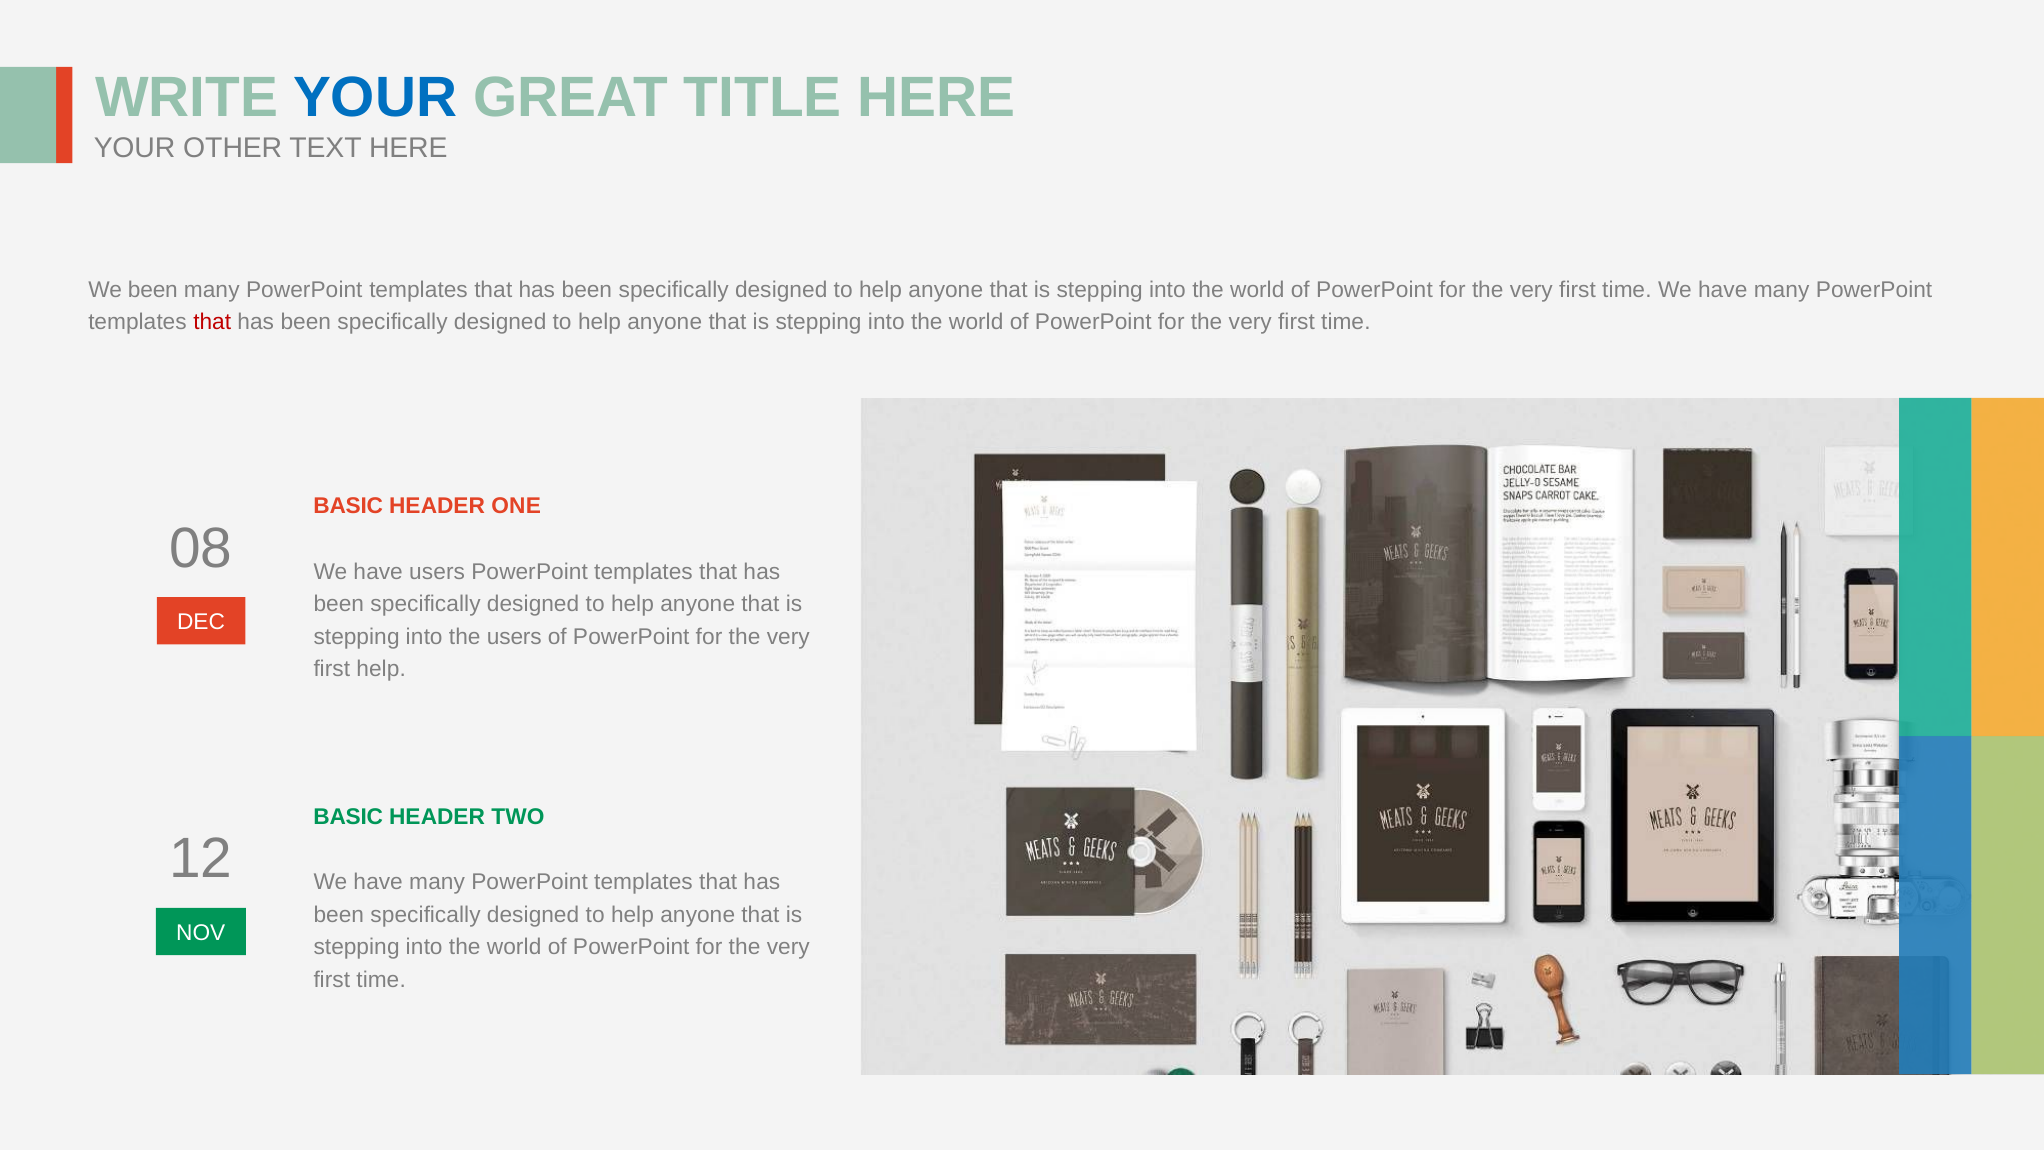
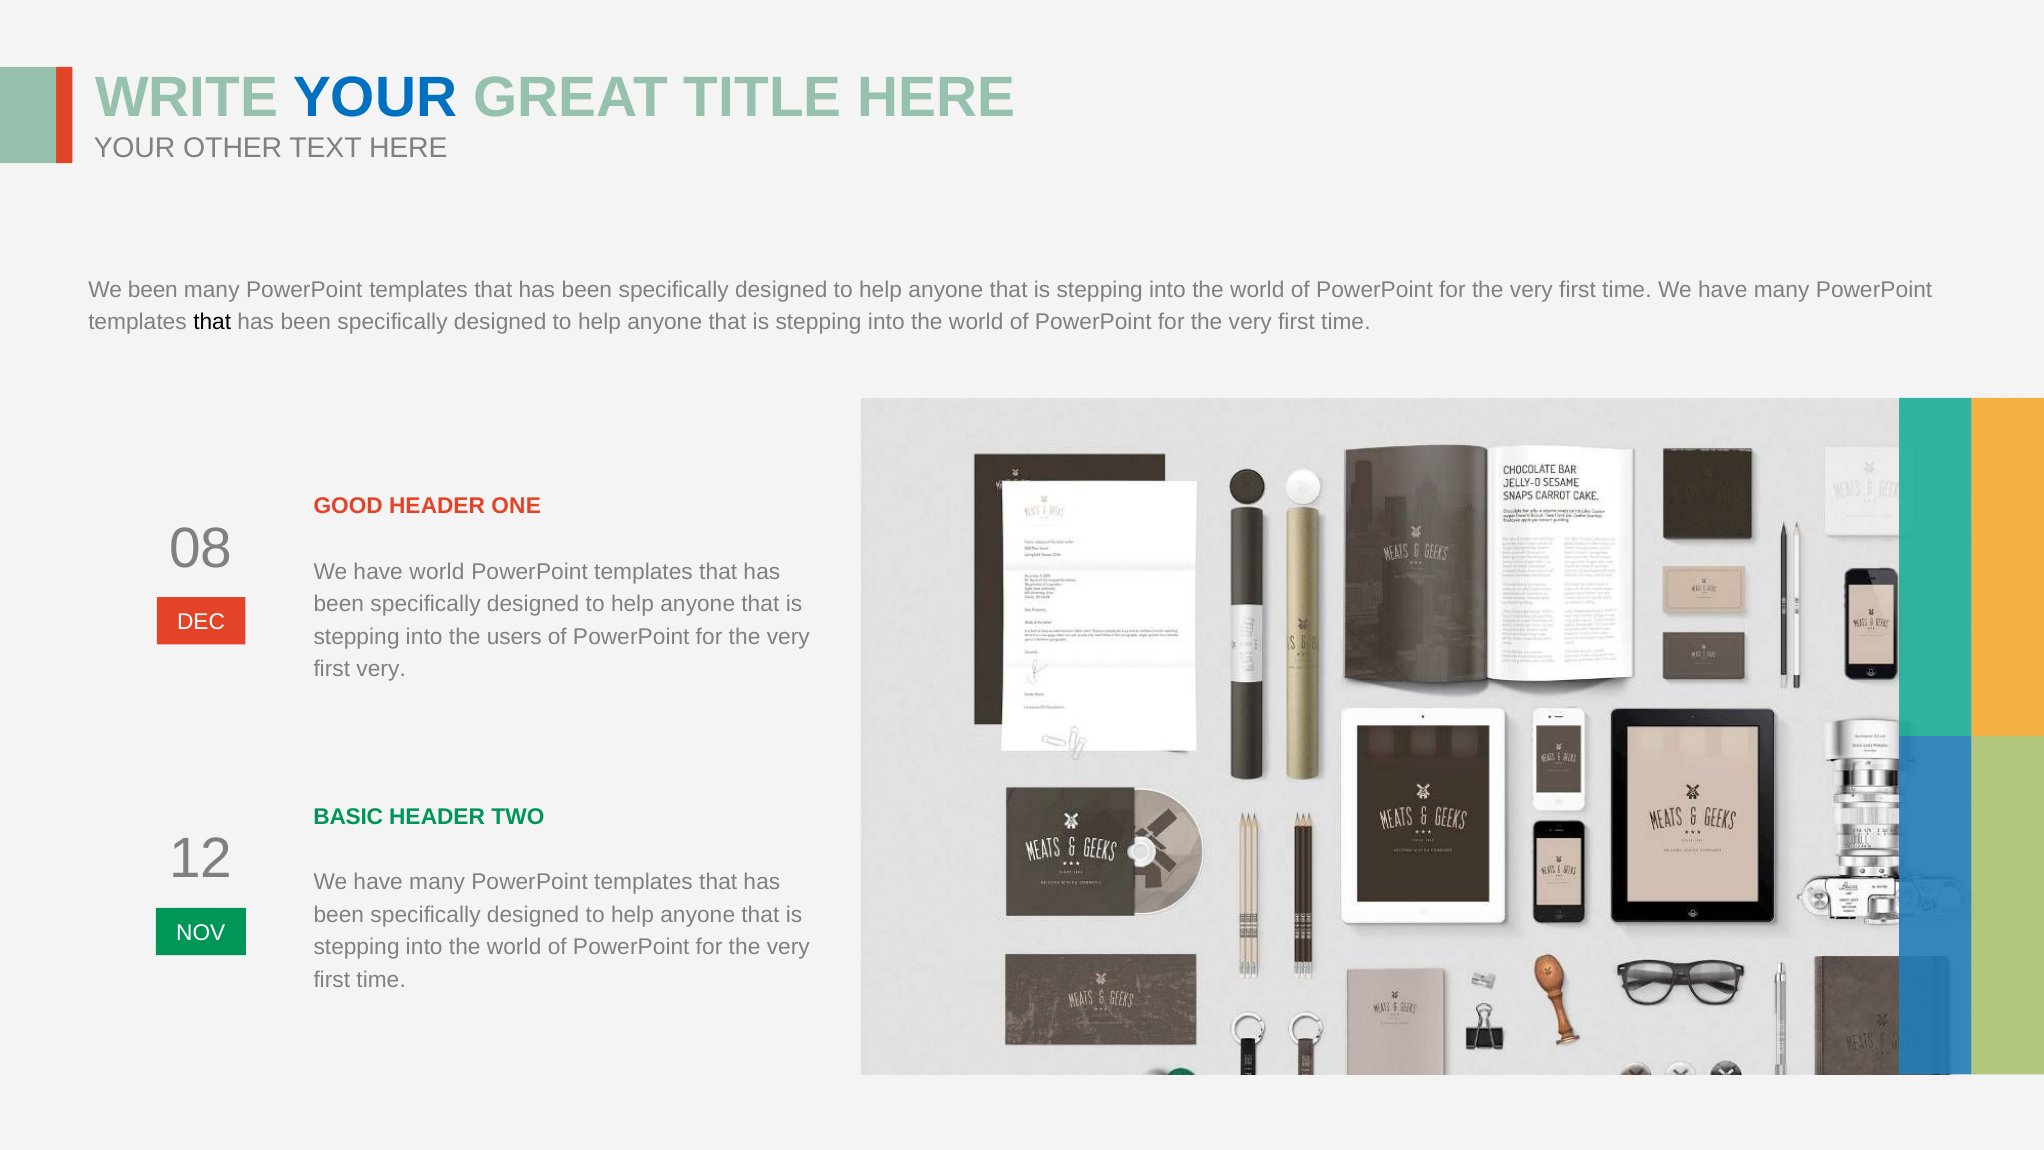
that colour: red -> black (212, 322)
BASIC: BASIC -> GOOD (348, 506)
have users: users -> world (437, 571)
first help: help -> very (381, 669)
